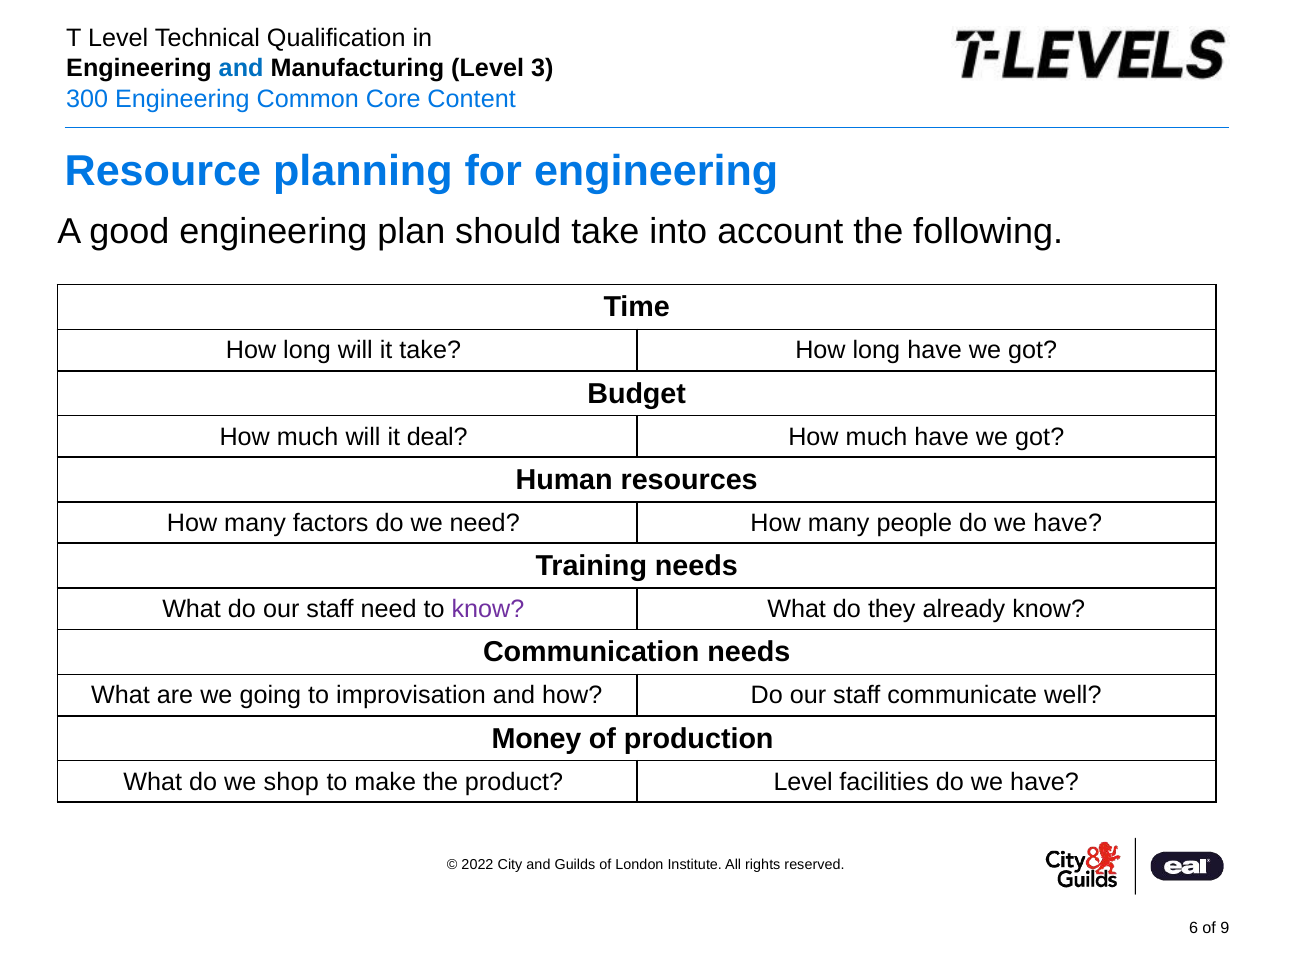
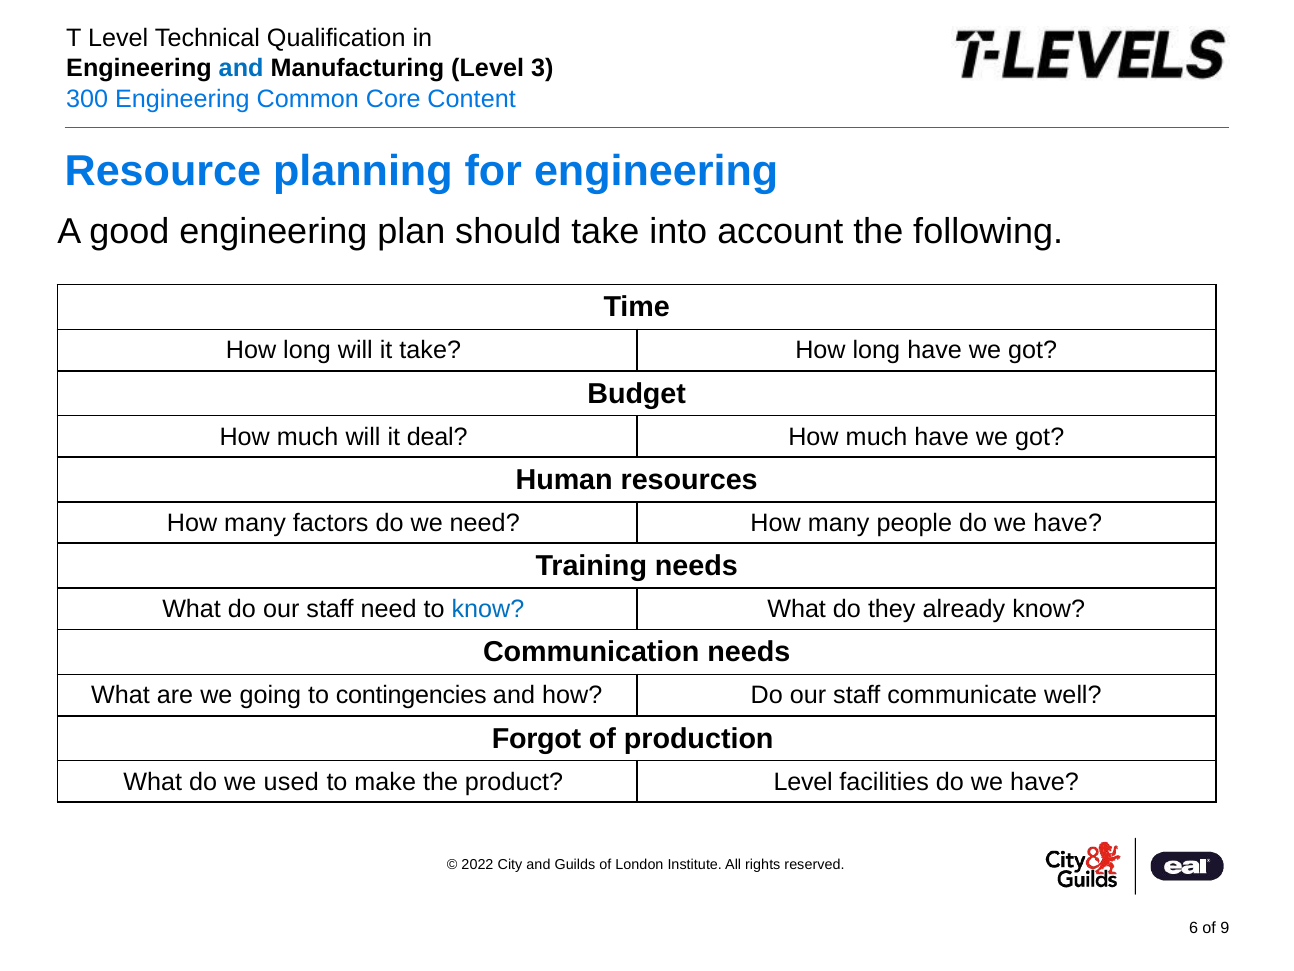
know colour: purple -> blue (488, 609)
improvisation: improvisation -> contingencies (411, 695)
Money: Money -> Forgot (537, 738)
shop: shop -> used (291, 781)
